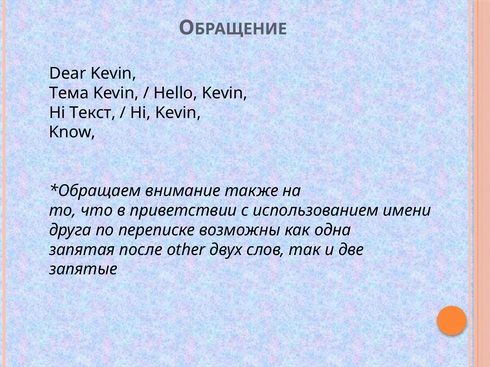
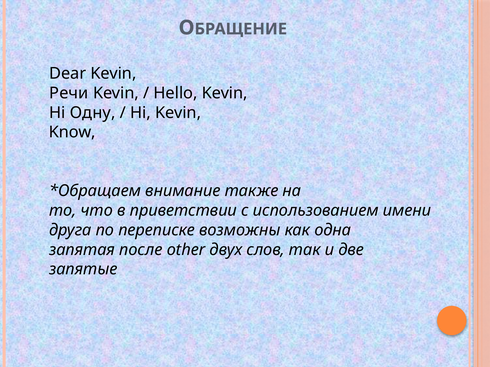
Тема: Тема -> Речи (69, 93)
Текст: Текст -> Одну (93, 113)
